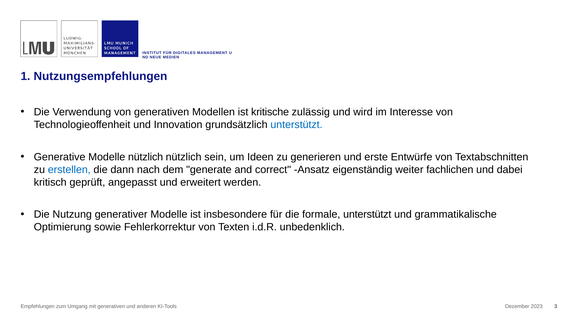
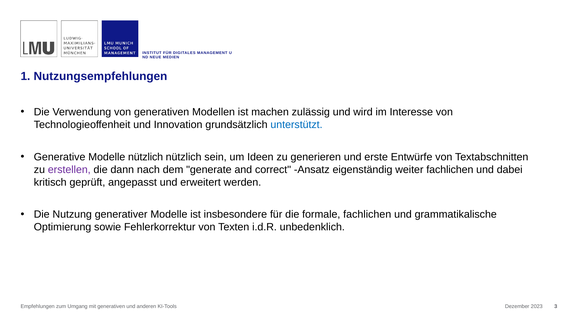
kritische: kritische -> machen (270, 112)
erstellen colour: blue -> purple (69, 170)
formale unterstützt: unterstützt -> fachlichen (367, 215)
